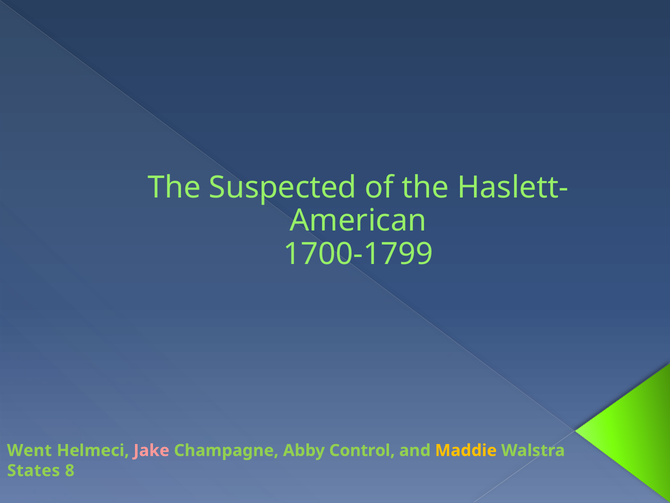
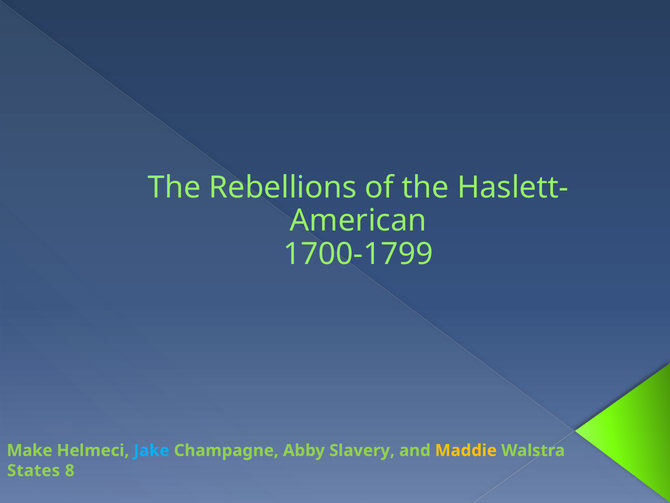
Suspected: Suspected -> Rebellions (283, 187)
Went: Went -> Make (30, 450)
Jake colour: pink -> light blue (152, 450)
Control: Control -> Slavery (362, 450)
